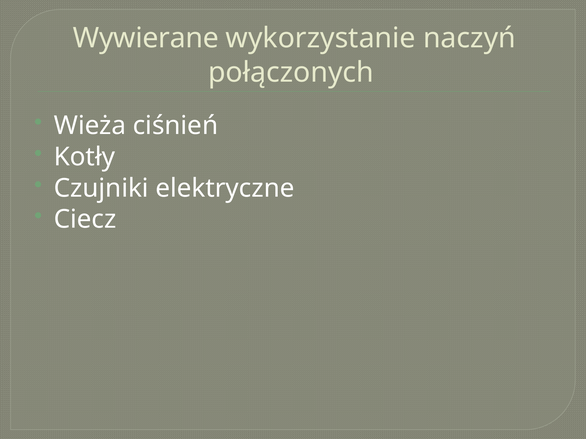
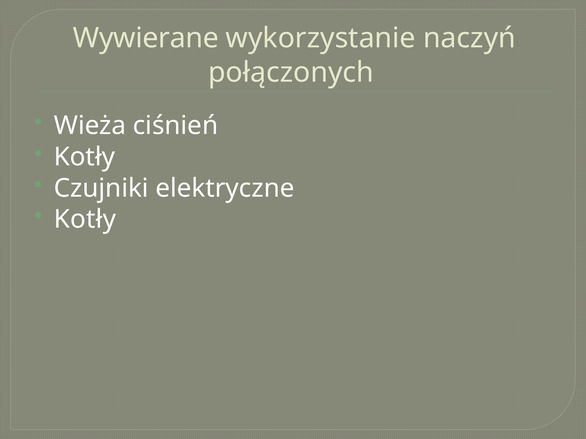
Ciecz: Ciecz -> Kotły (85, 220)
